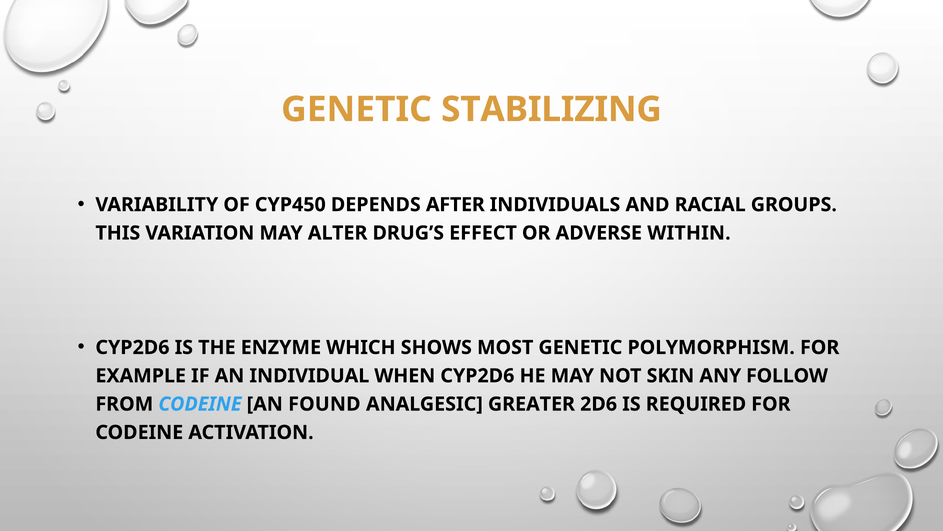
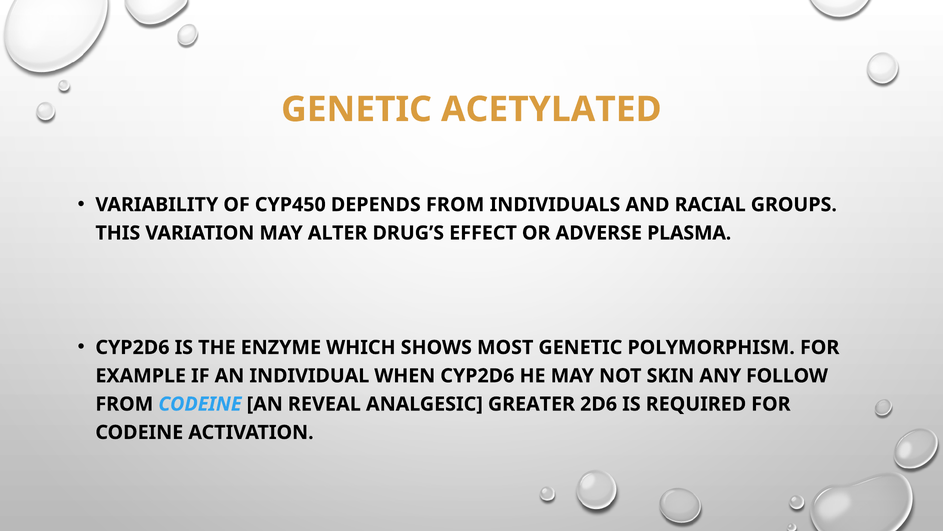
STABILIZING: STABILIZING -> ACETYLATED (551, 109)
DEPENDS AFTER: AFTER -> FROM (455, 204)
WITHIN: WITHIN -> PLASMA (689, 233)
FOUND: FOUND -> REVEAL (324, 404)
